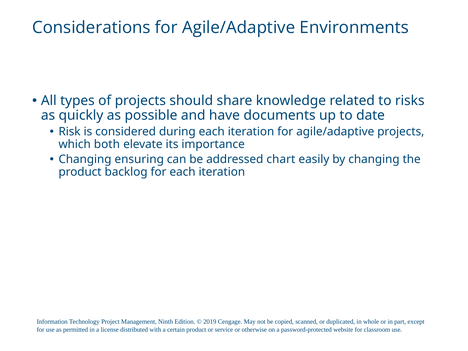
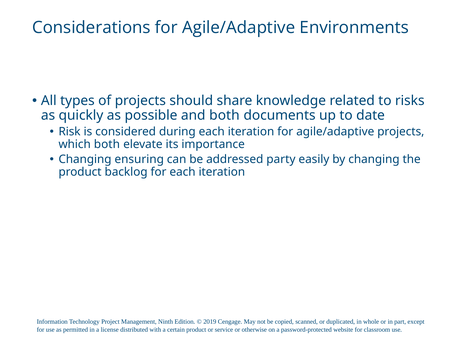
and have: have -> both (224, 115)
chart: chart -> party (281, 159)
